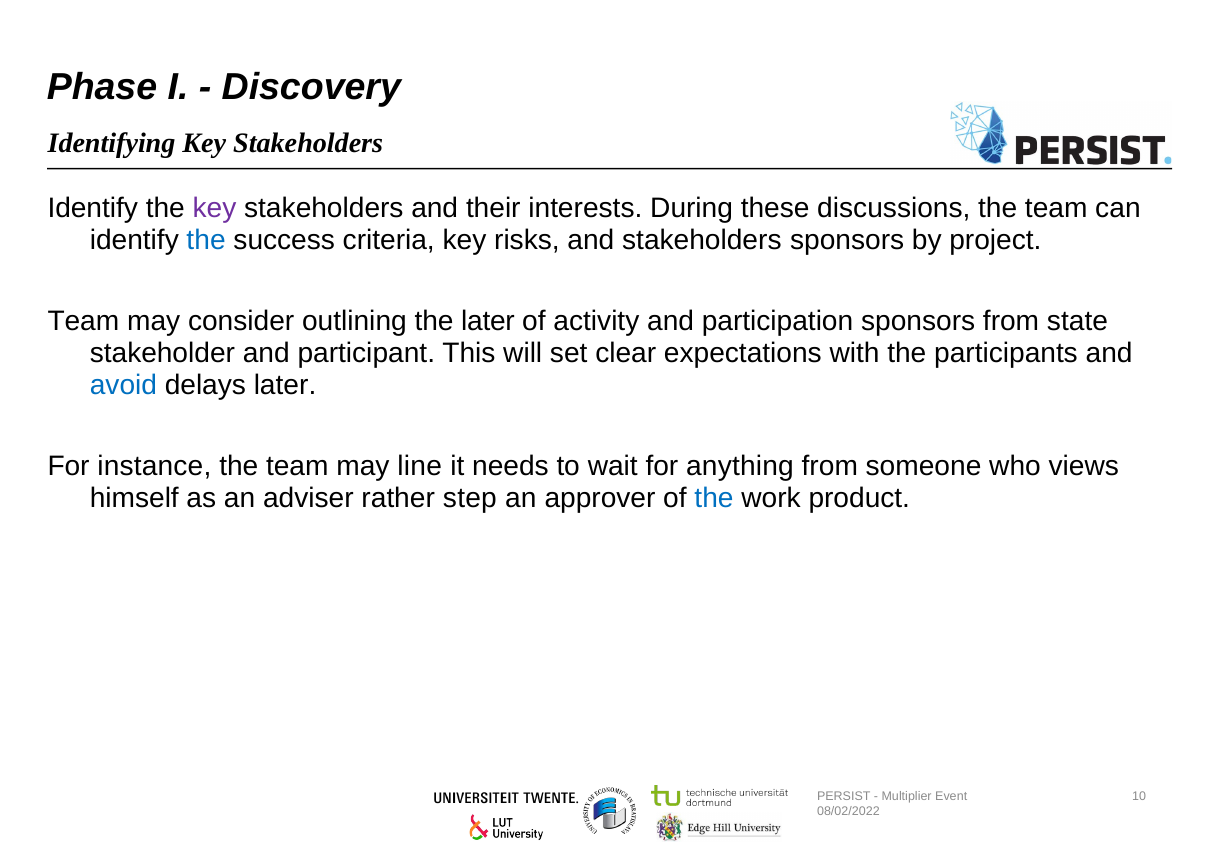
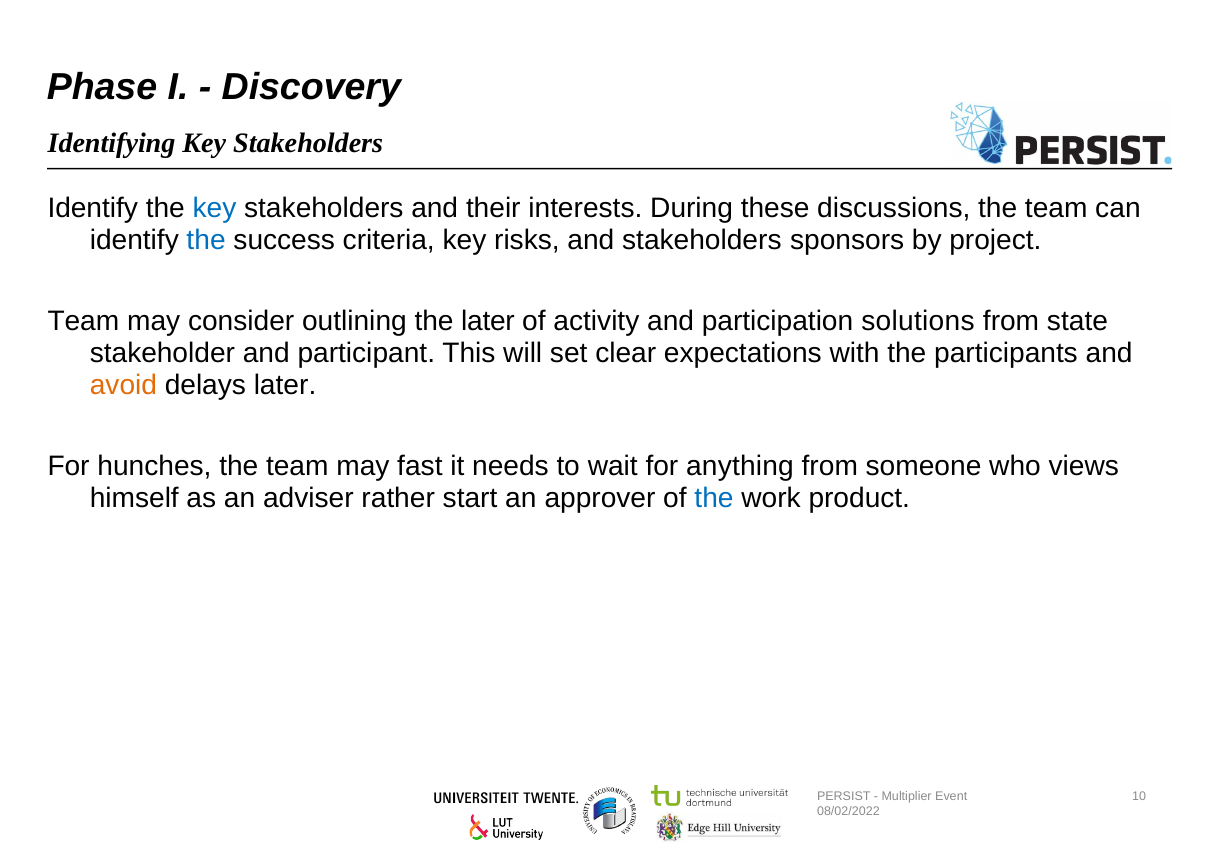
key colour: purple -> blue (215, 208)
participation sponsors: sponsors -> solutions (918, 321)
avoid colour: blue -> orange (123, 385)
instance: instance -> hunches (154, 466)
line: line -> fast (420, 466)
step: step -> start (470, 498)
